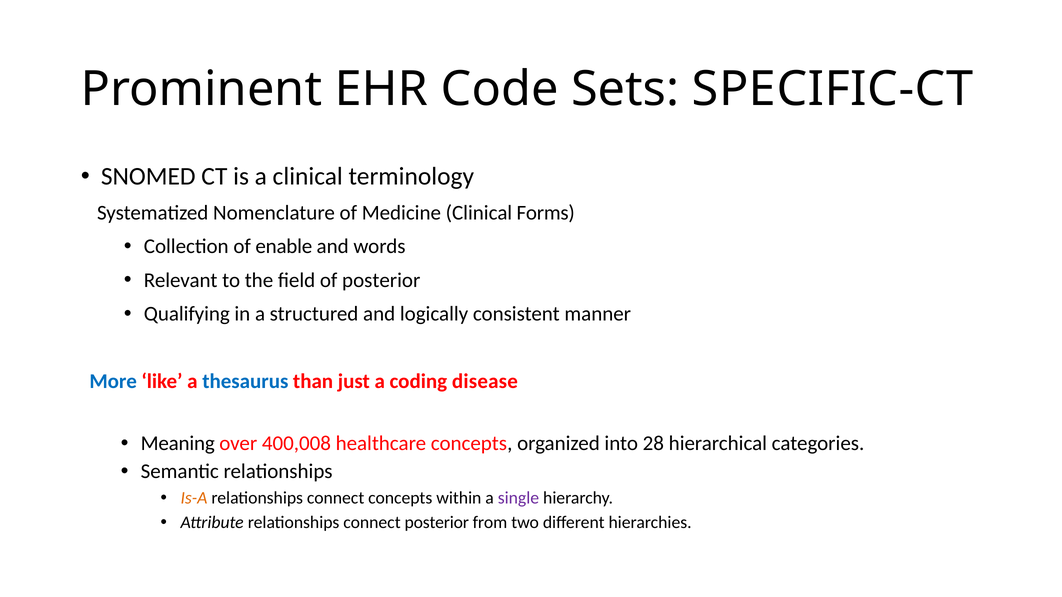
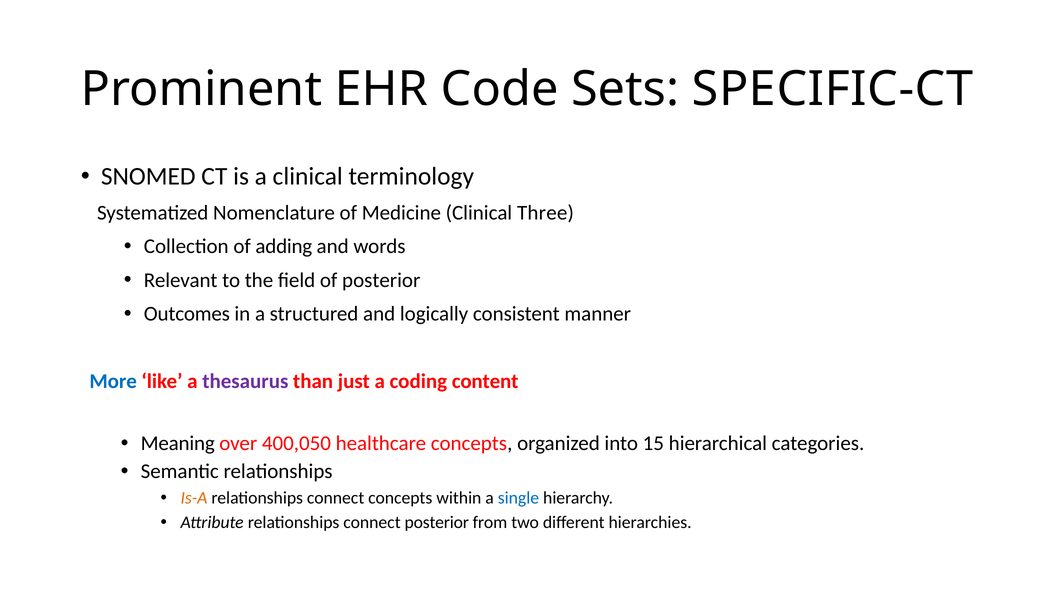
Forms: Forms -> Three (545, 213)
enable: enable -> adding (284, 247)
Qualifying: Qualifying -> Outcomes (187, 314)
thesaurus colour: blue -> purple (245, 382)
disease: disease -> content (485, 382)
400,008: 400,008 -> 400,050 (296, 444)
28: 28 -> 15 (653, 444)
single colour: purple -> blue (518, 498)
